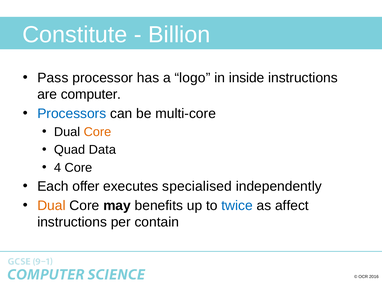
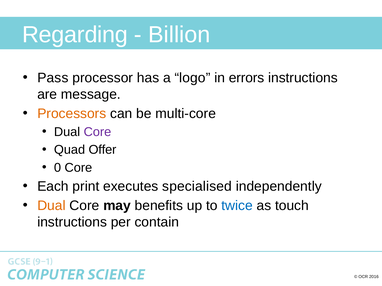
Constitute: Constitute -> Regarding (75, 35)
inside: inside -> errors (247, 78)
computer: computer -> message (91, 95)
Processors colour: blue -> orange (72, 114)
Core colour: orange -> purple (97, 132)
Data: Data -> Offer (102, 150)
4: 4 -> 0 (58, 168)
offer: offer -> print (86, 187)
affect: affect -> touch (292, 206)
